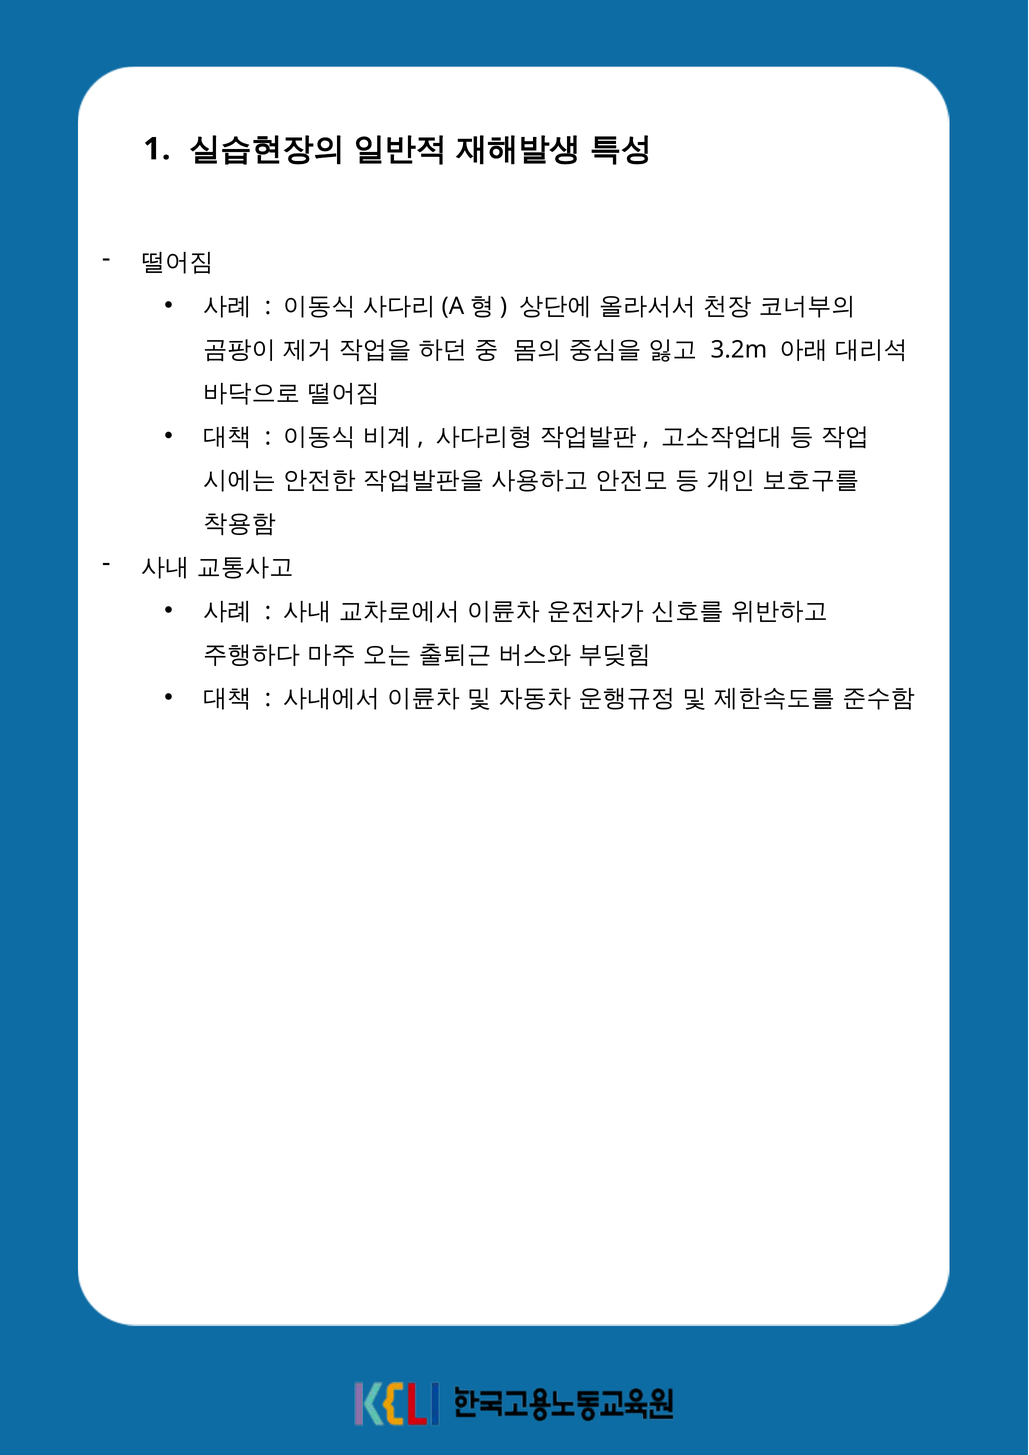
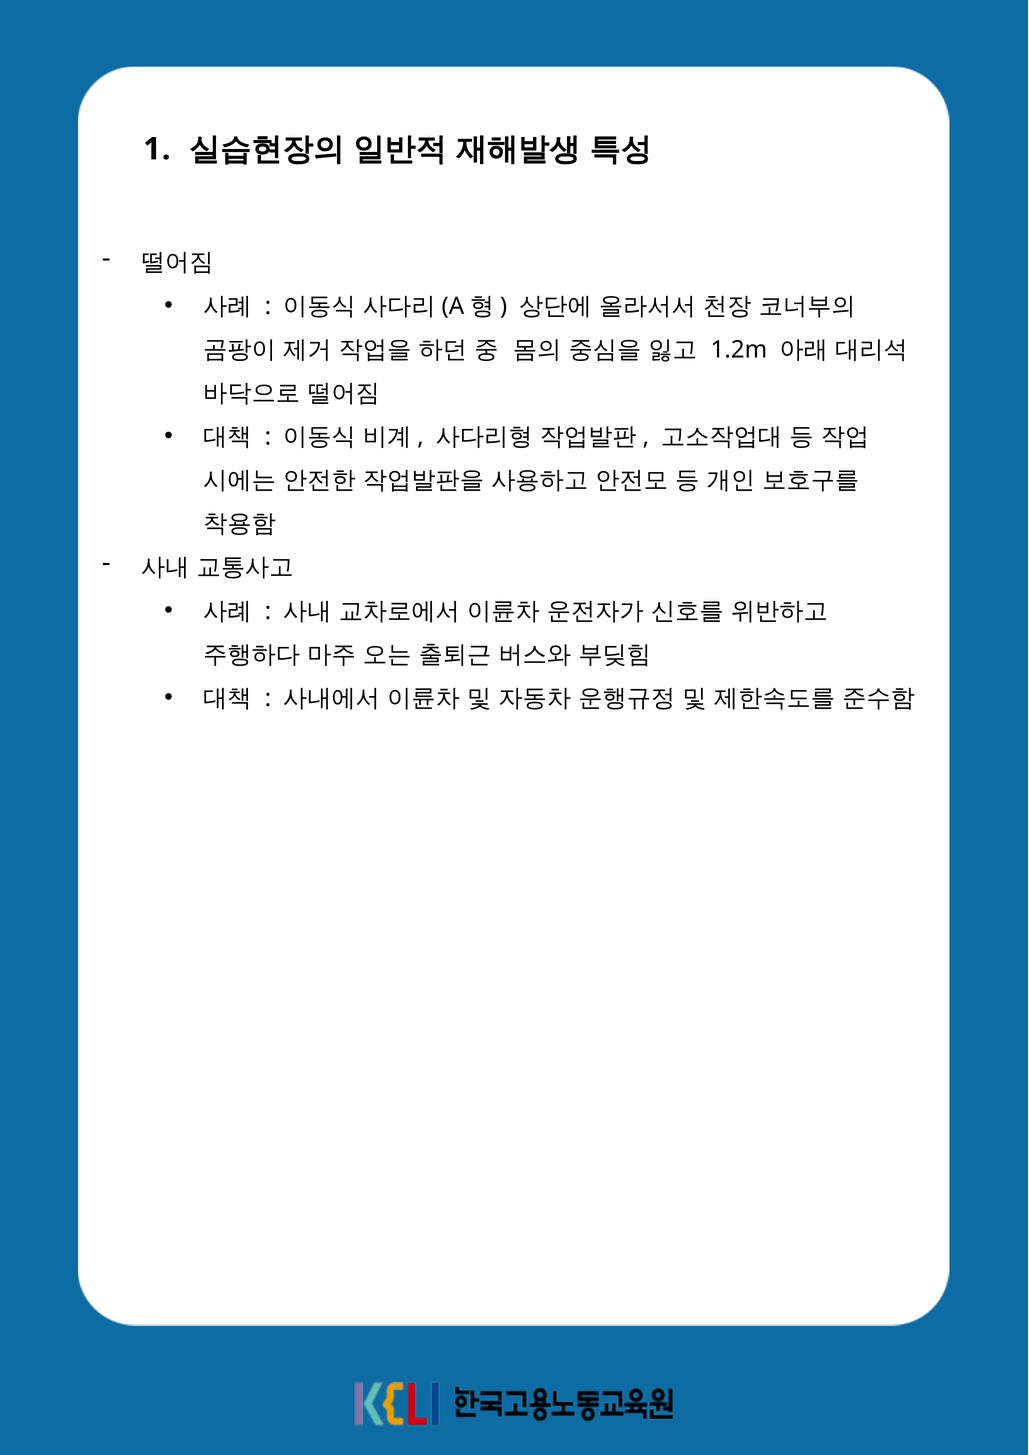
3.2m: 3.2m -> 1.2m (739, 350)
